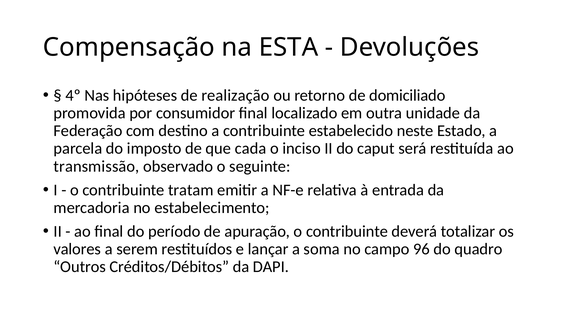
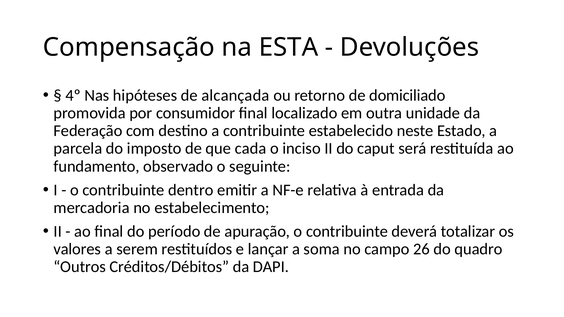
realização: realização -> alcançada (235, 95)
transmissão: transmissão -> fundamento (97, 166)
tratam: tratam -> dentro (191, 190)
96: 96 -> 26 (422, 249)
